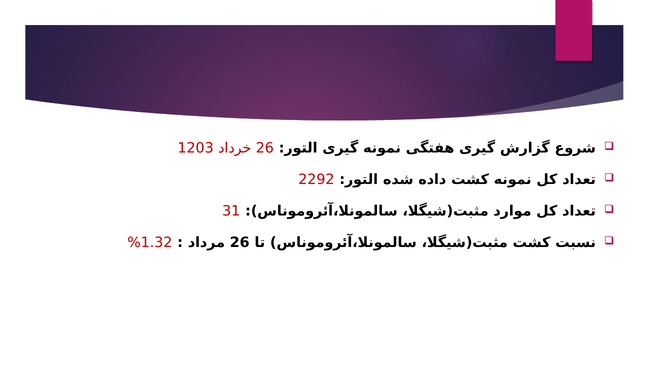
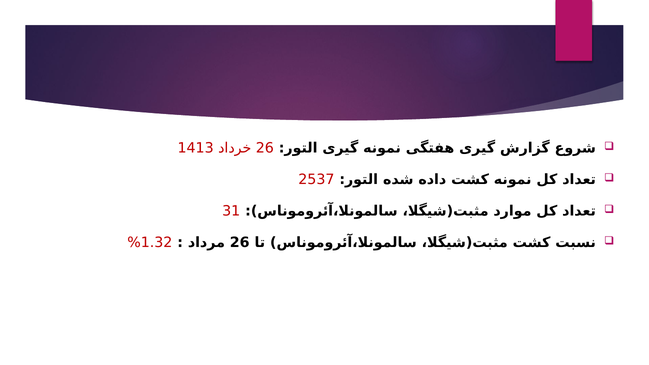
1203: 1203 -> 1413 (196, 148)
2292: 2292 -> 2537 (316, 179)
